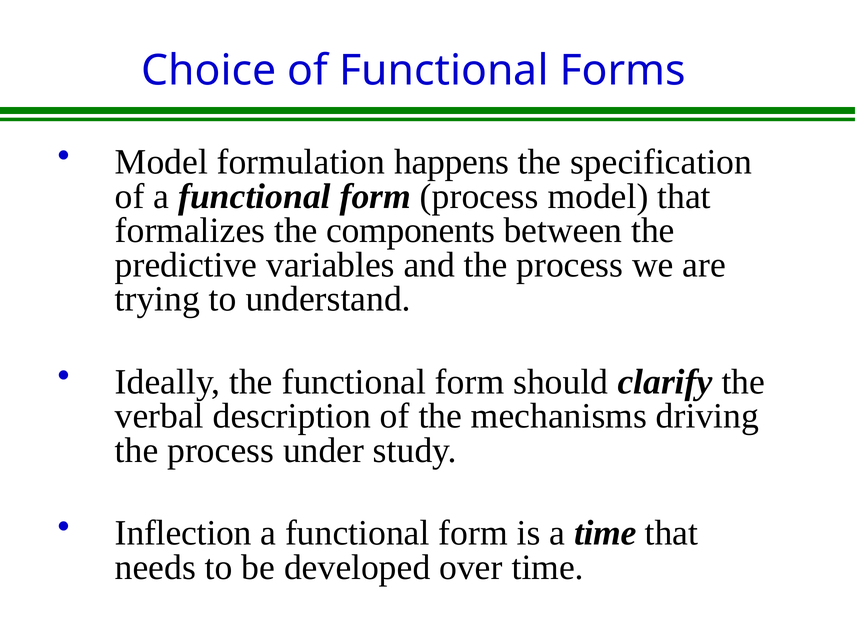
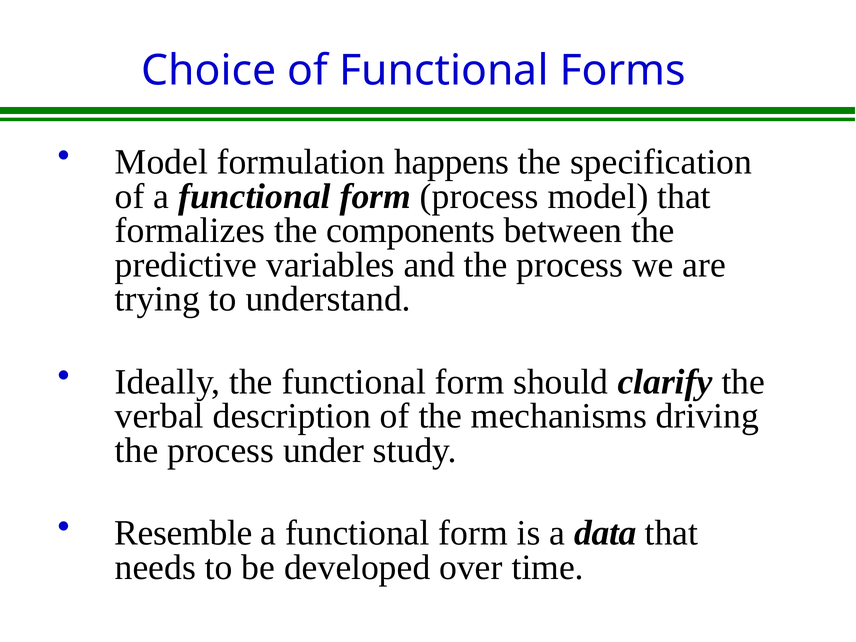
Inflection: Inflection -> Resemble (183, 533)
a time: time -> data (605, 533)
